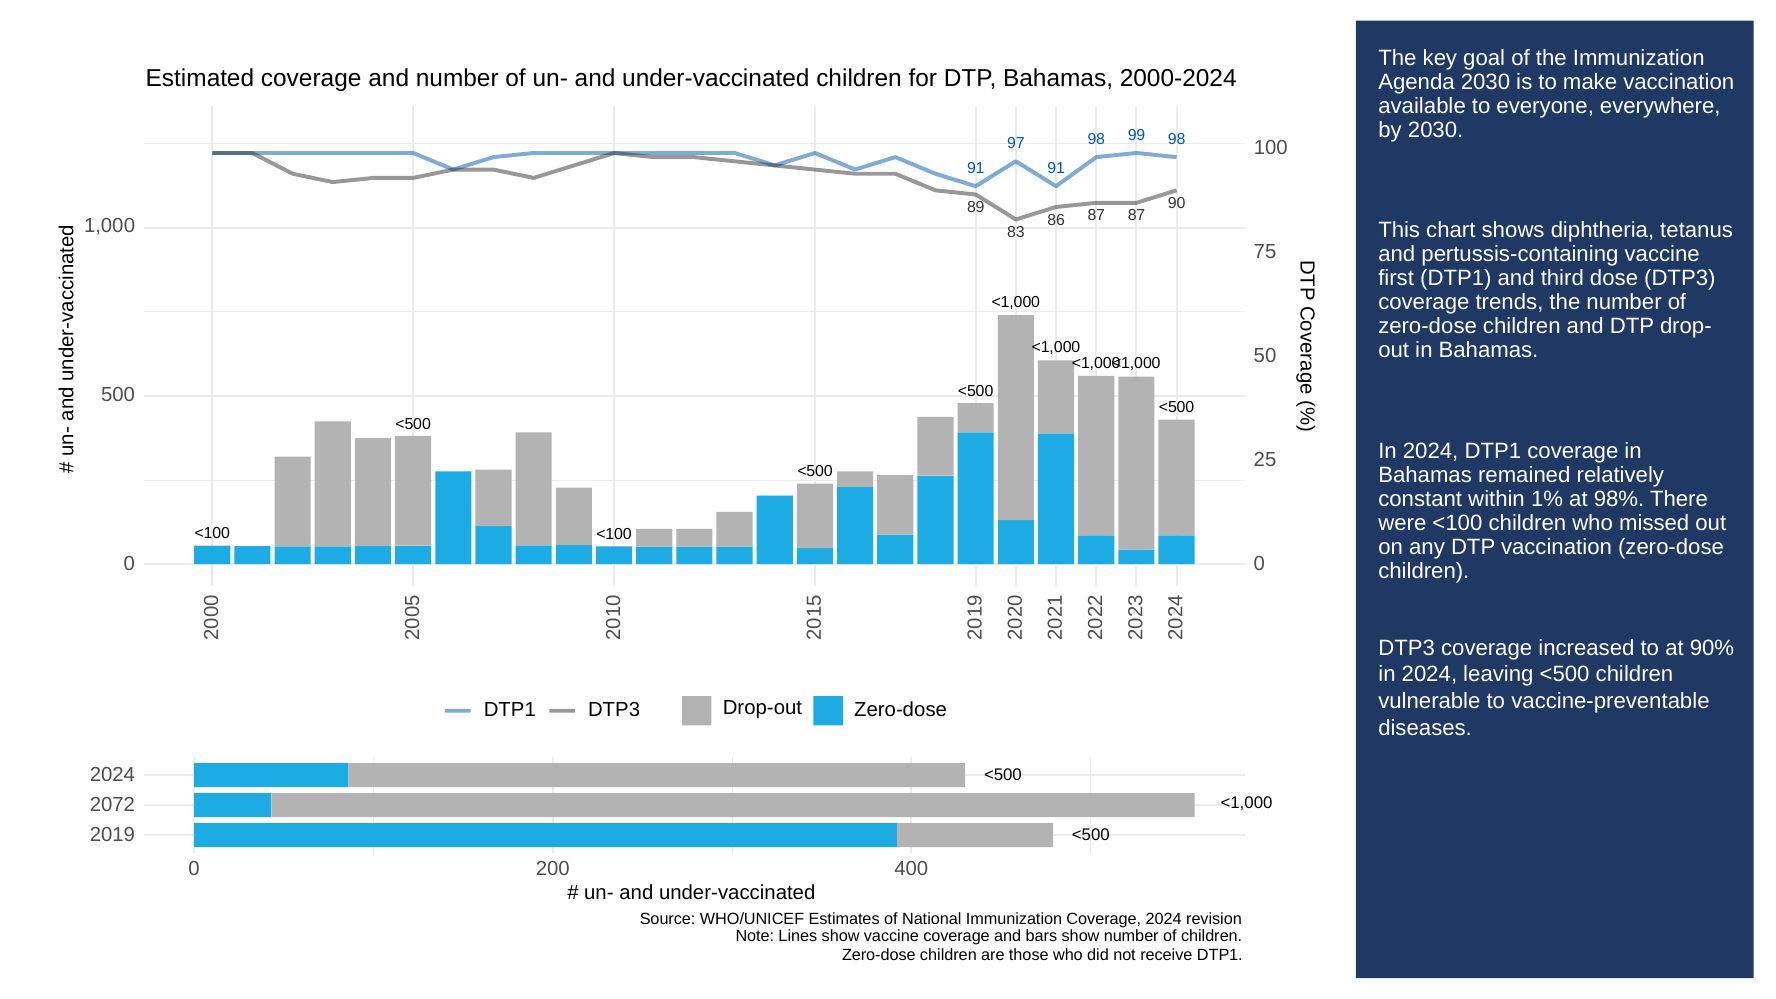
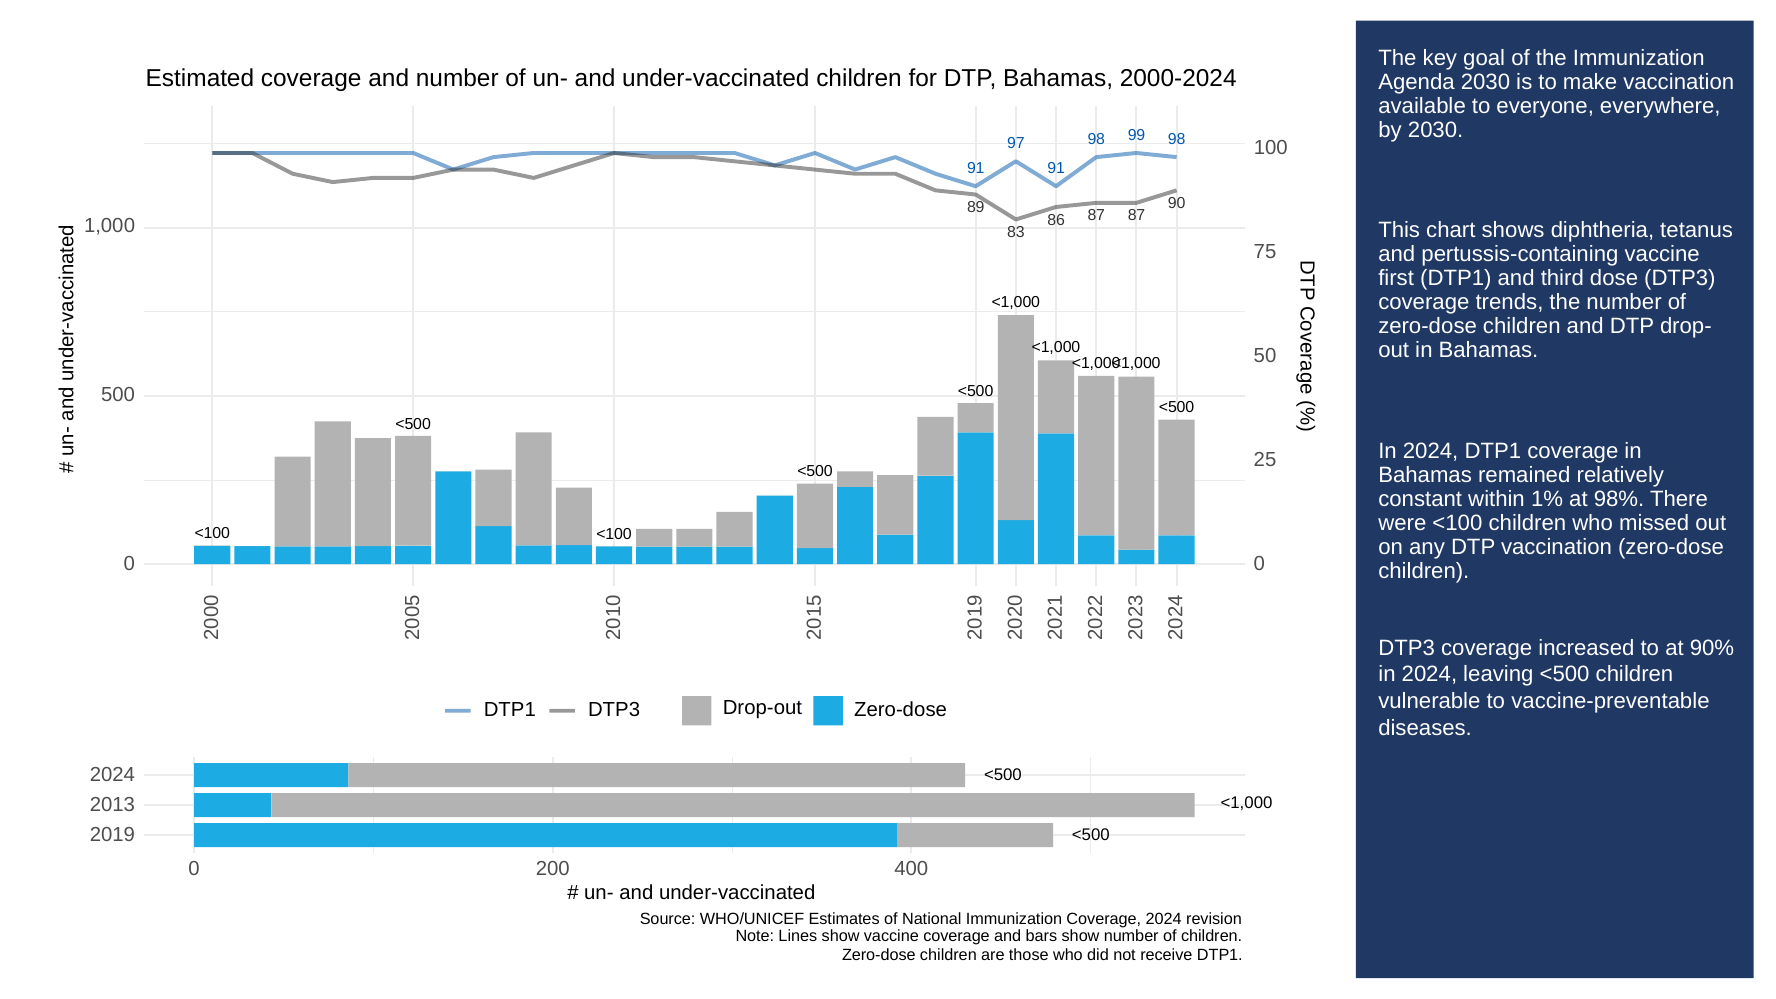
2072: 2072 -> 2013 (112, 804)
